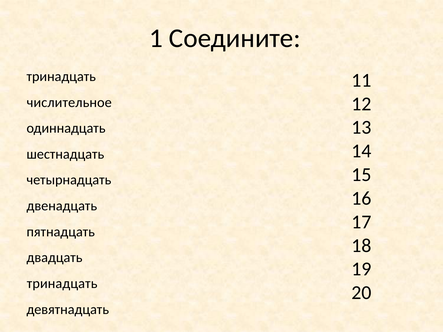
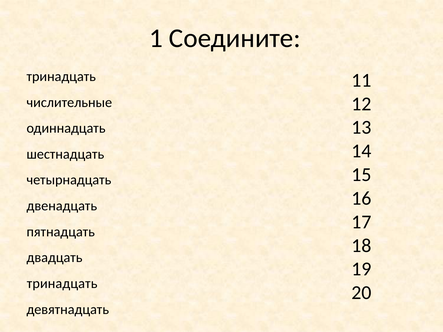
числительное: числительное -> числительные (69, 102)
